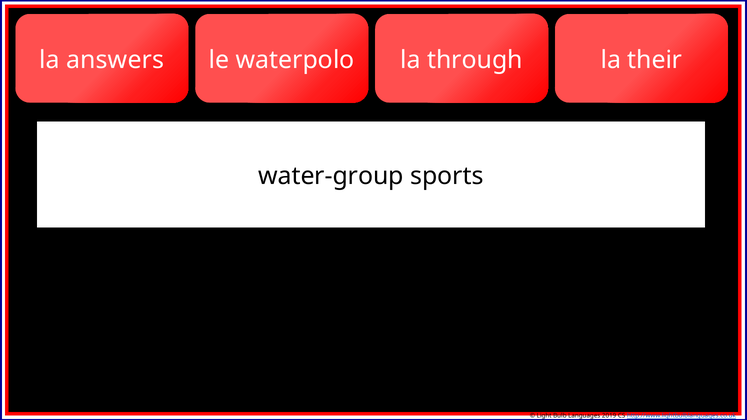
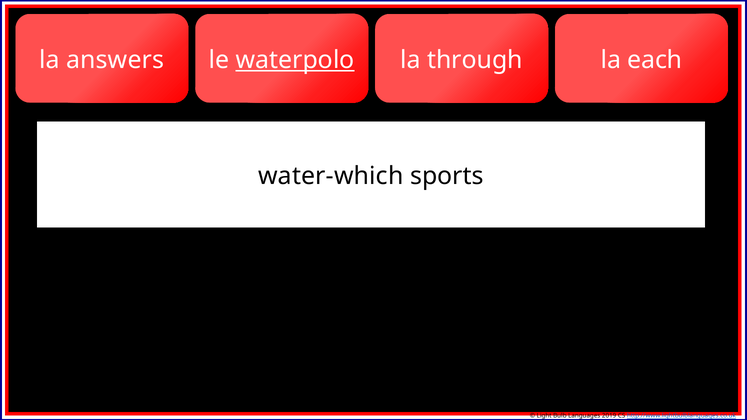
waterpolo underline: none -> present (295, 60)
their: their -> each (655, 60)
water-group: water-group -> water-which (331, 176)
